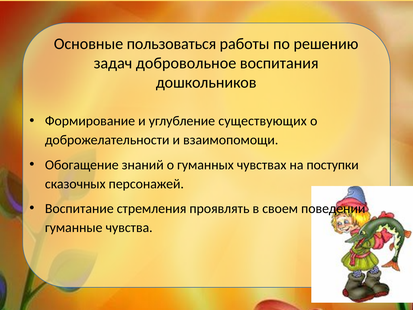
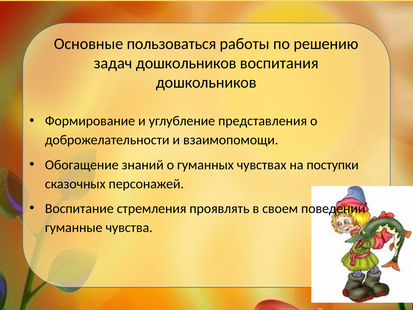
задач добровольное: добровольное -> дошкольников (186, 63)
существующих: существующих -> представления (263, 121)
